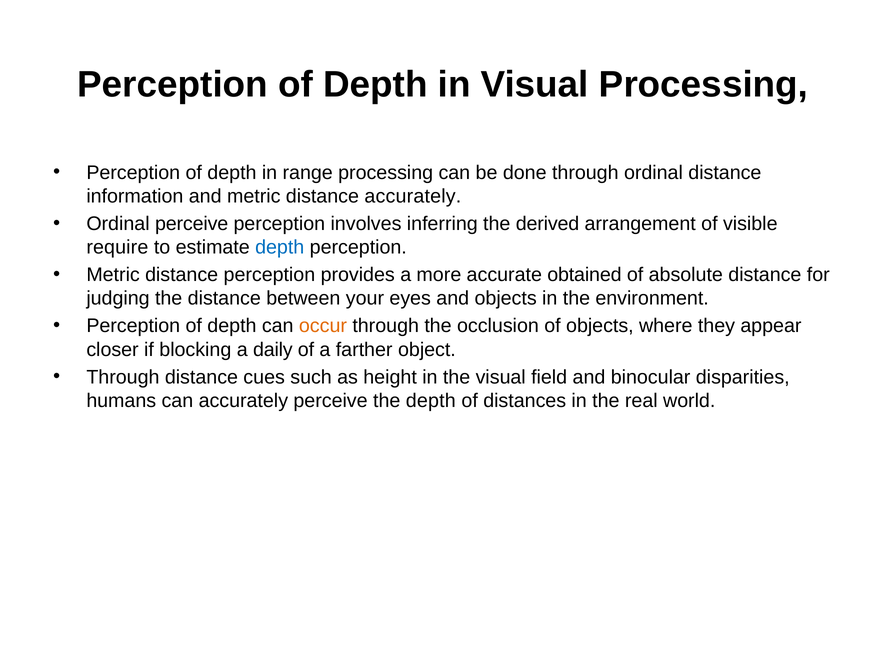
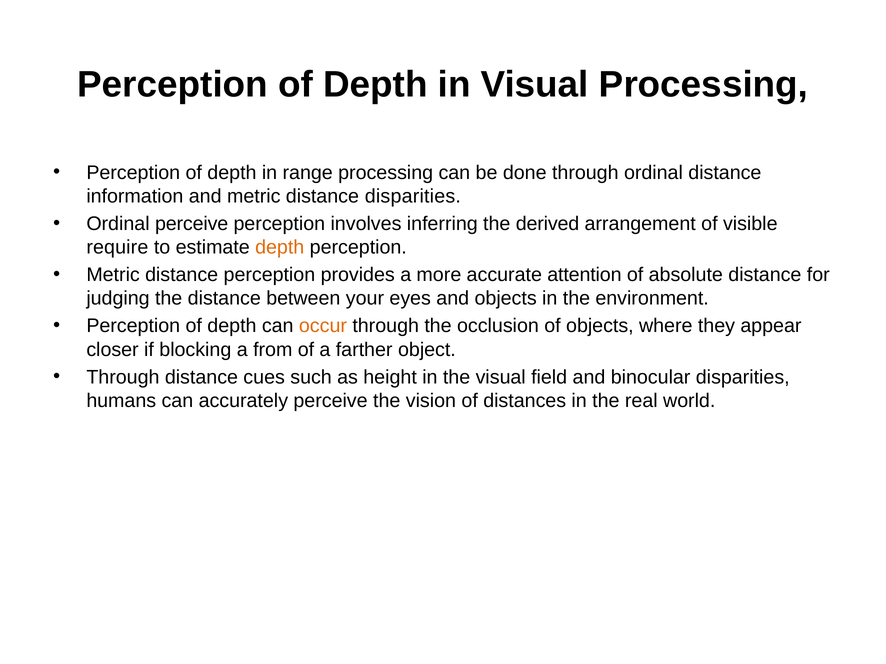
distance accurately: accurately -> disparities (413, 196)
depth colour: blue -> orange (280, 247)
obtained: obtained -> attention (584, 275)
daily: daily -> from (273, 350)
the depth: depth -> vision (431, 401)
